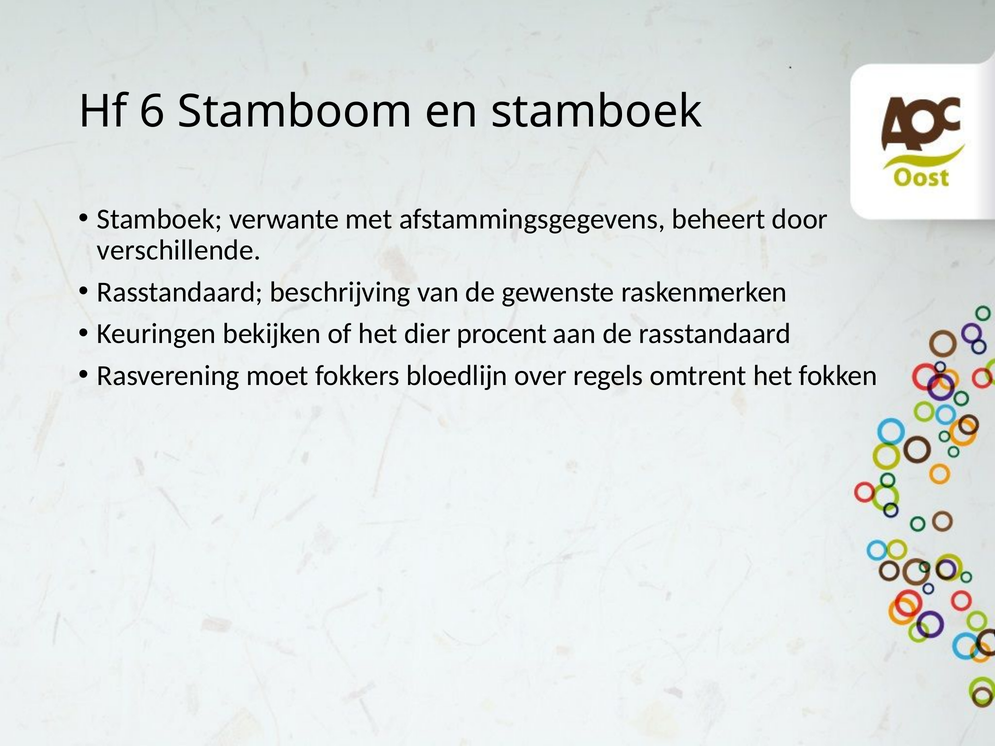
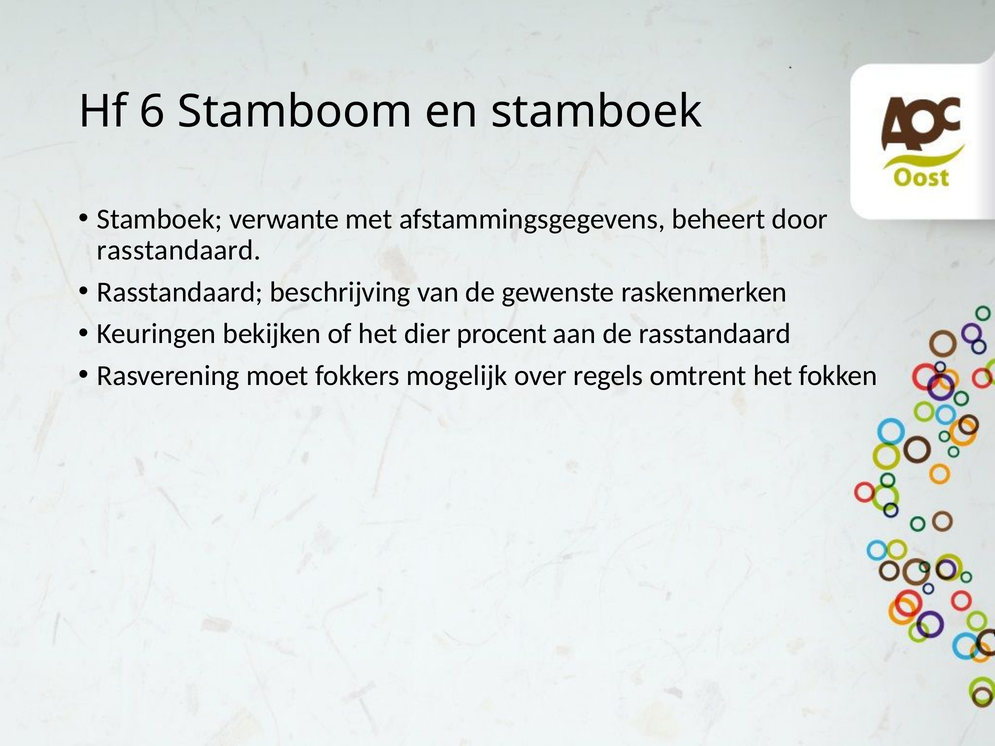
verschillende: verschillende -> rasstandaard (179, 250)
bloedlijn: bloedlijn -> mogelijk (457, 376)
